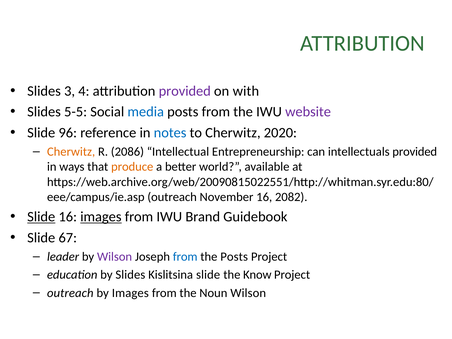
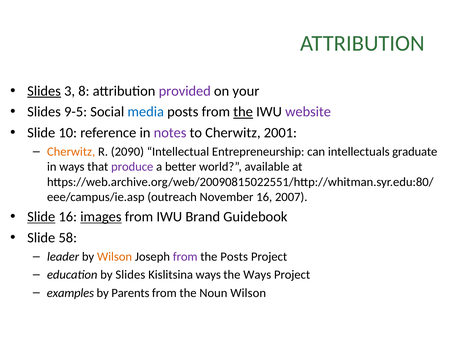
Slides underline: none -> present (44, 91)
4: 4 -> 8 (84, 91)
with: with -> your (246, 91)
5-5: 5-5 -> 9-5 (76, 112)
the underline: none -> present (243, 112)
96: 96 -> 10 (68, 133)
notes colour: blue -> purple (170, 133)
2020: 2020 -> 2001 (280, 133)
2086: 2086 -> 2090 (127, 152)
intellectuals provided: provided -> graduate (415, 152)
produce colour: orange -> purple (132, 167)
2082: 2082 -> 2007 (291, 197)
67: 67 -> 58 (68, 238)
Wilson colour: purple -> orange (115, 257)
from colour: blue -> purple (185, 257)
Kislitsina slide: slide -> ways (208, 275)
the Know: Know -> Ways (257, 275)
outreach: outreach -> examples (70, 293)
by Images: Images -> Parents (130, 293)
